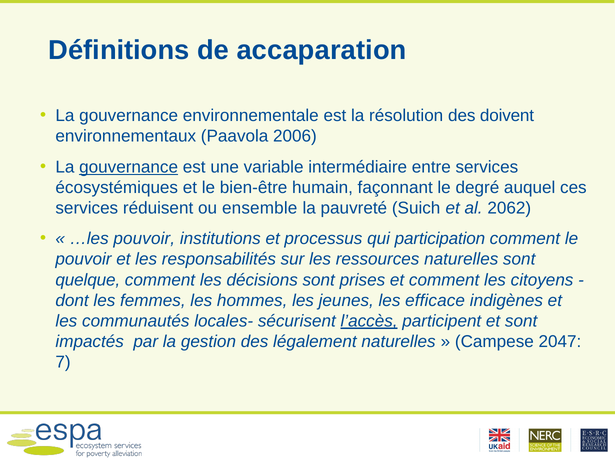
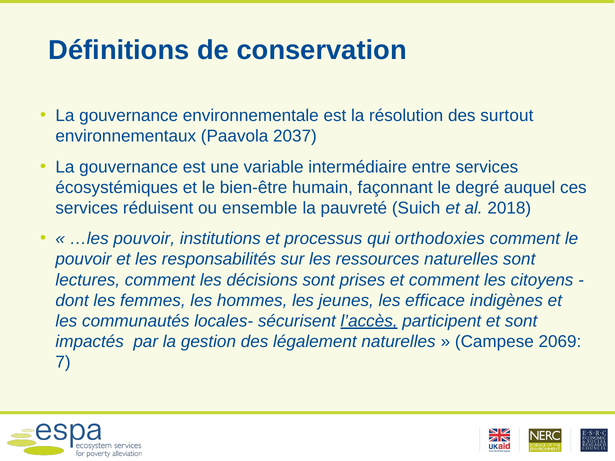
accaparation: accaparation -> conservation (322, 50)
doivent: doivent -> surtout (507, 116)
2006: 2006 -> 2037 (295, 136)
gouvernance underline: present -> none (129, 167)
2062: 2062 -> 2018 (509, 208)
participation: participation -> orthodoxies (440, 239)
quelque: quelque -> lectures (88, 280)
2047: 2047 -> 2069 (560, 342)
